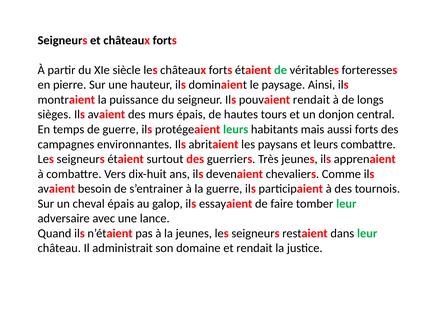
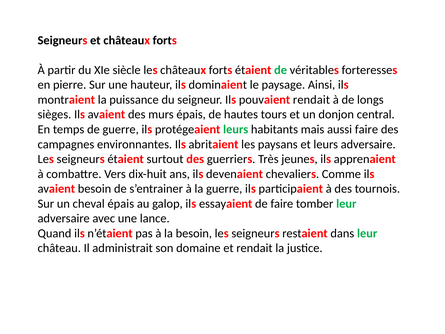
aussi forts: forts -> faire (366, 129)
leurs combattre: combattre -> adversaire (368, 144)
la jeunes: jeunes -> besoin (194, 233)
